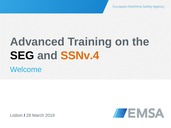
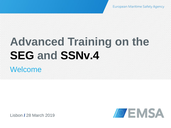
SSNv.4 colour: orange -> black (80, 56)
